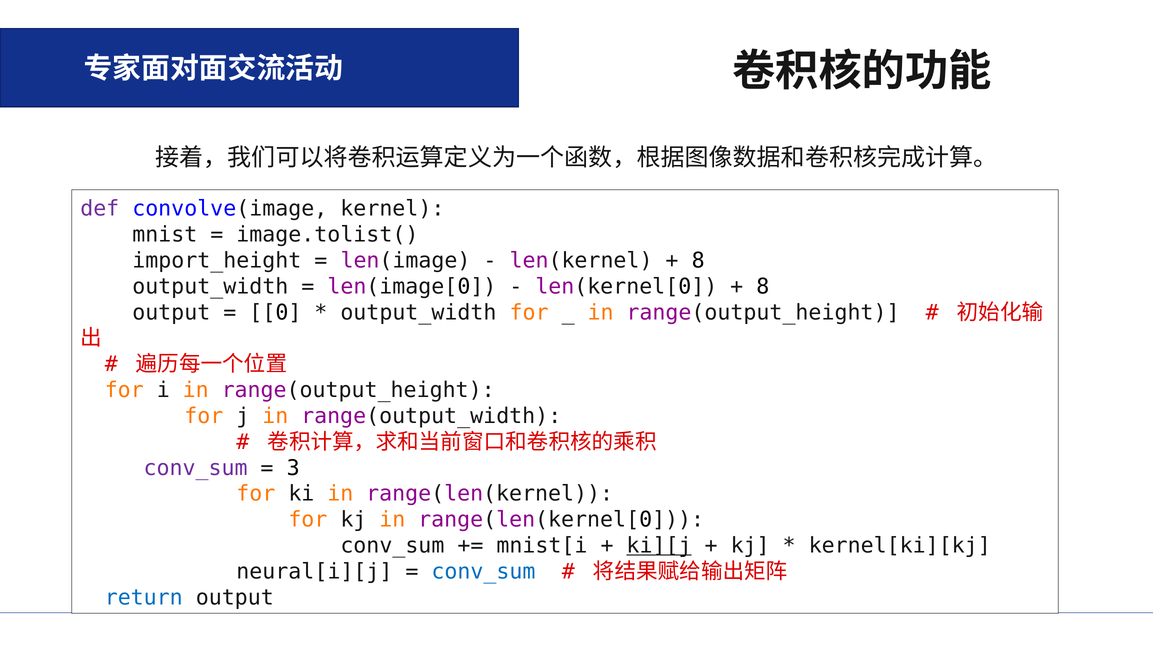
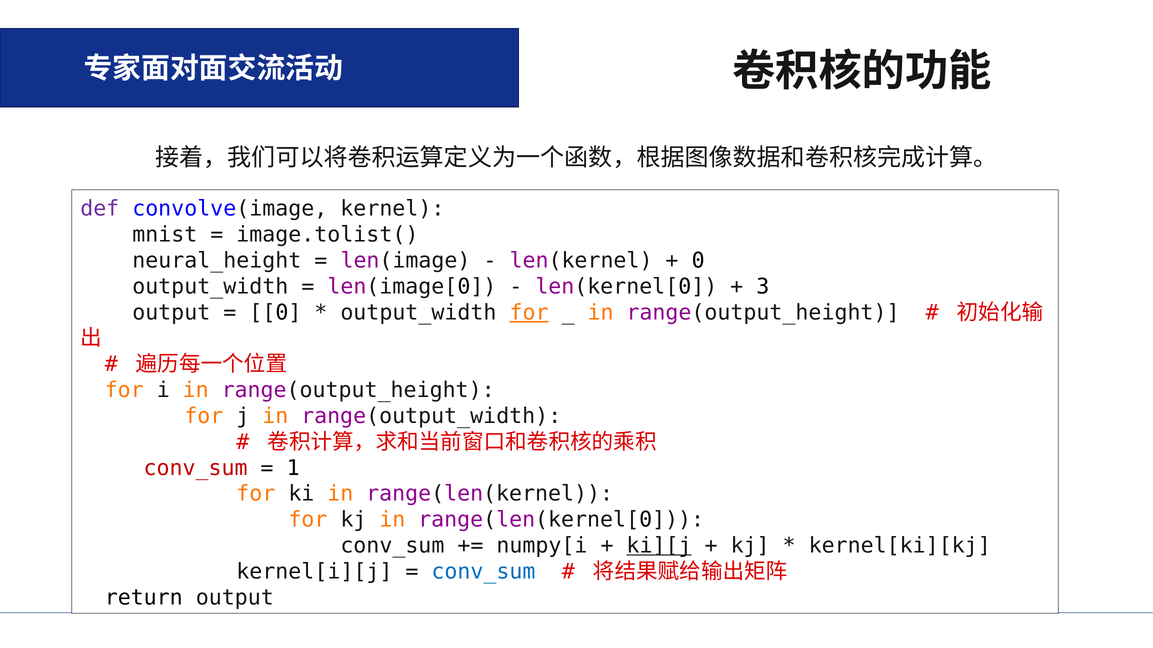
import_height: import_height -> neural_height (217, 261)
8: 8 -> 0 (698, 261)
8: 8 -> 3 (763, 287)
for underline: none -> present (529, 313)
conv_sum colour: purple -> red (196, 468)
3: 3 -> 1 (293, 468)
mnist[i: mnist[i -> numpy[i (542, 546)
neural[i][j: neural[i][j -> kernel[i][j (314, 572)
return colour: blue -> black (144, 598)
